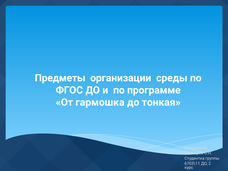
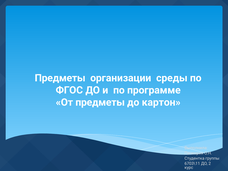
От гармошка: гармошка -> предметы (100, 102)
тонкая: тонкая -> картон (161, 102)
